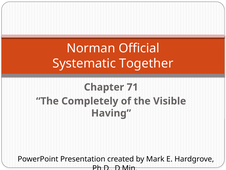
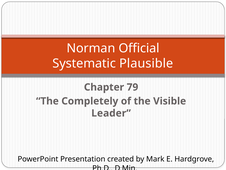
Together: Together -> Plausible (146, 63)
71: 71 -> 79 (132, 87)
Having: Having -> Leader (111, 113)
